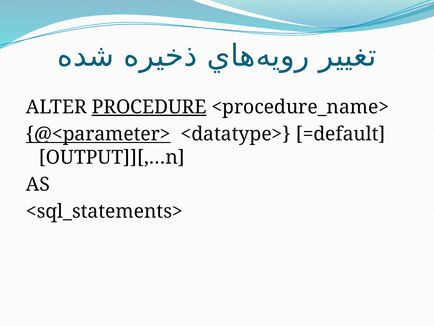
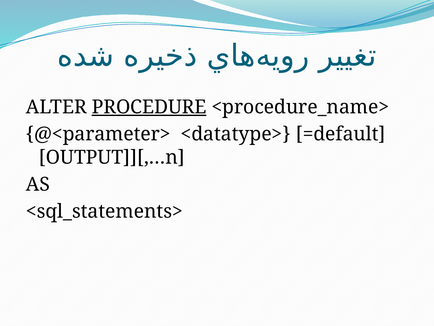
@<parameter> underline: present -> none (98, 134)
